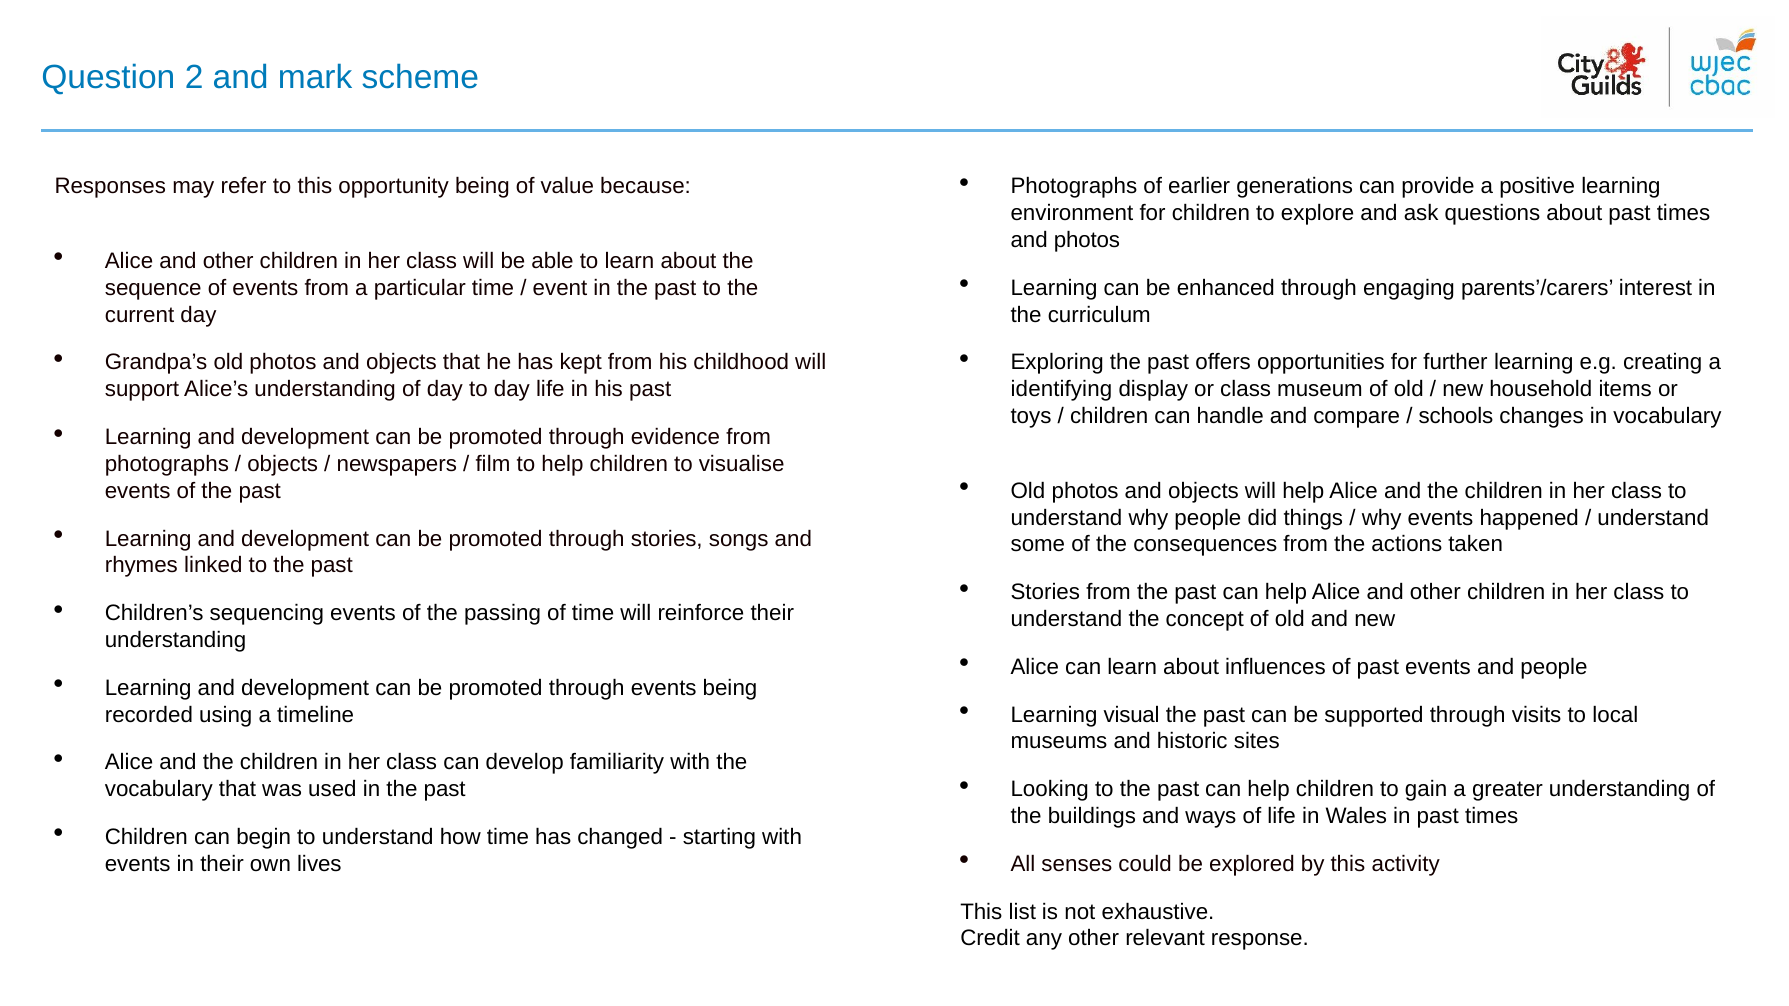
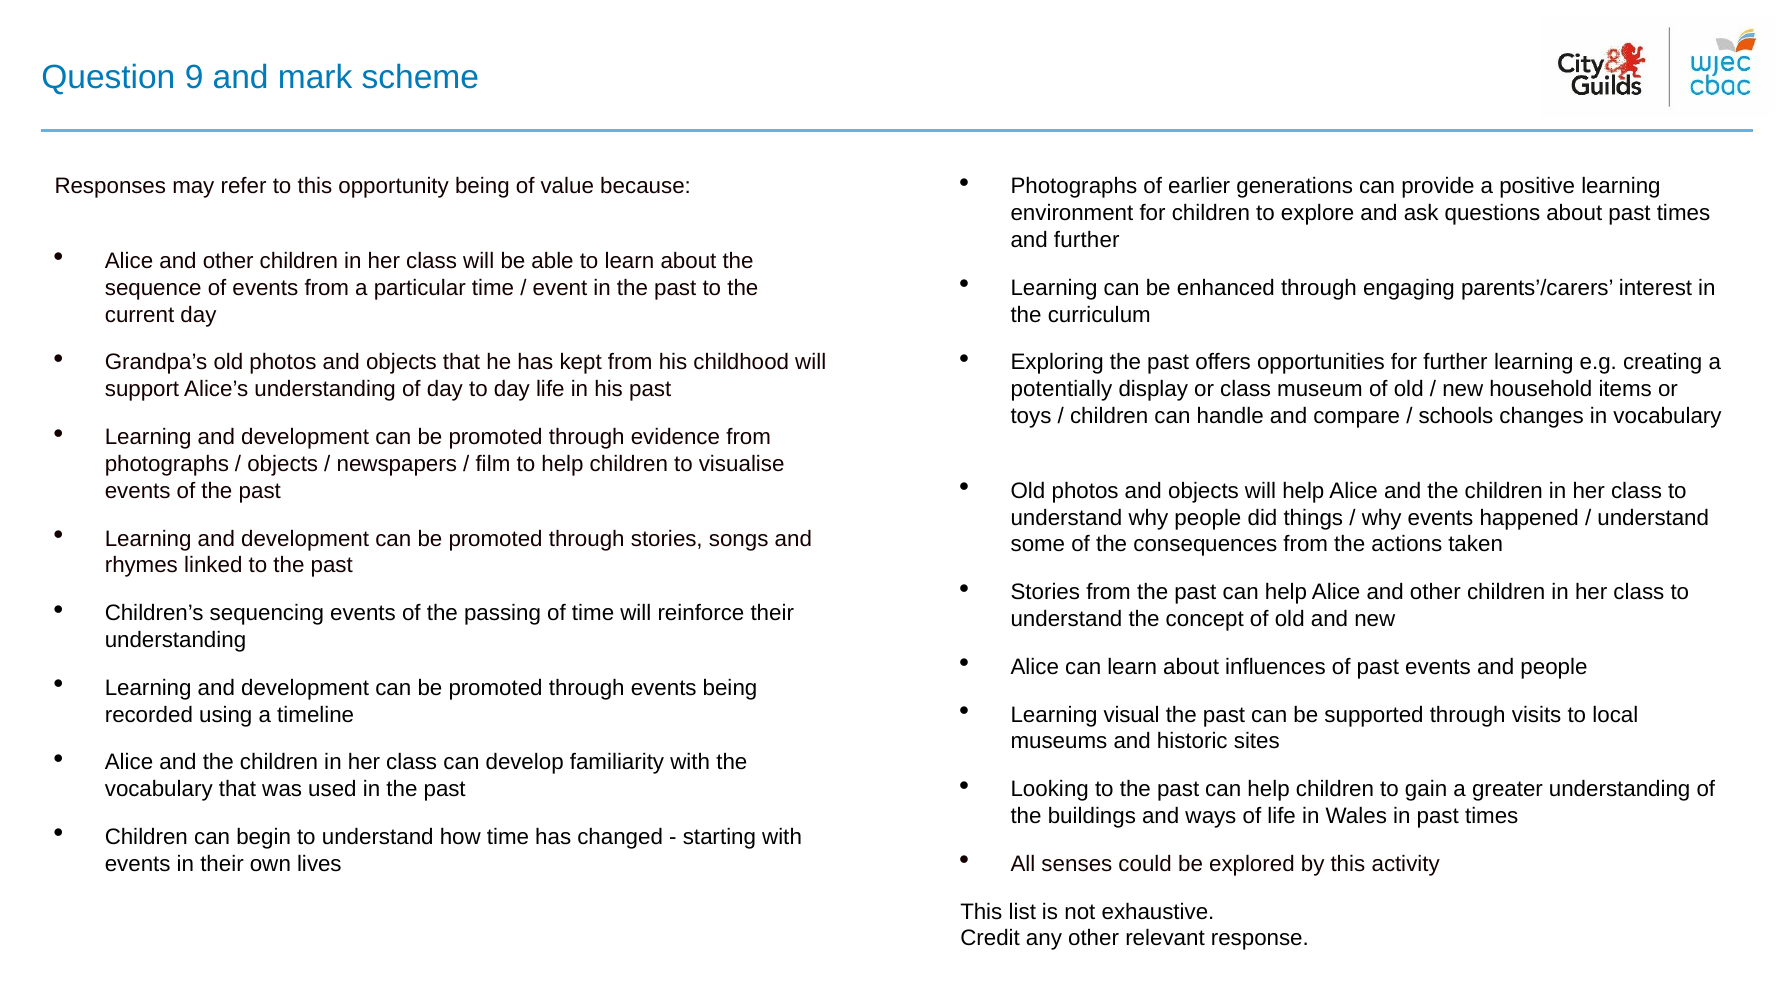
2: 2 -> 9 (194, 78)
and photos: photos -> further (1087, 240)
identifying: identifying -> potentially (1061, 390)
